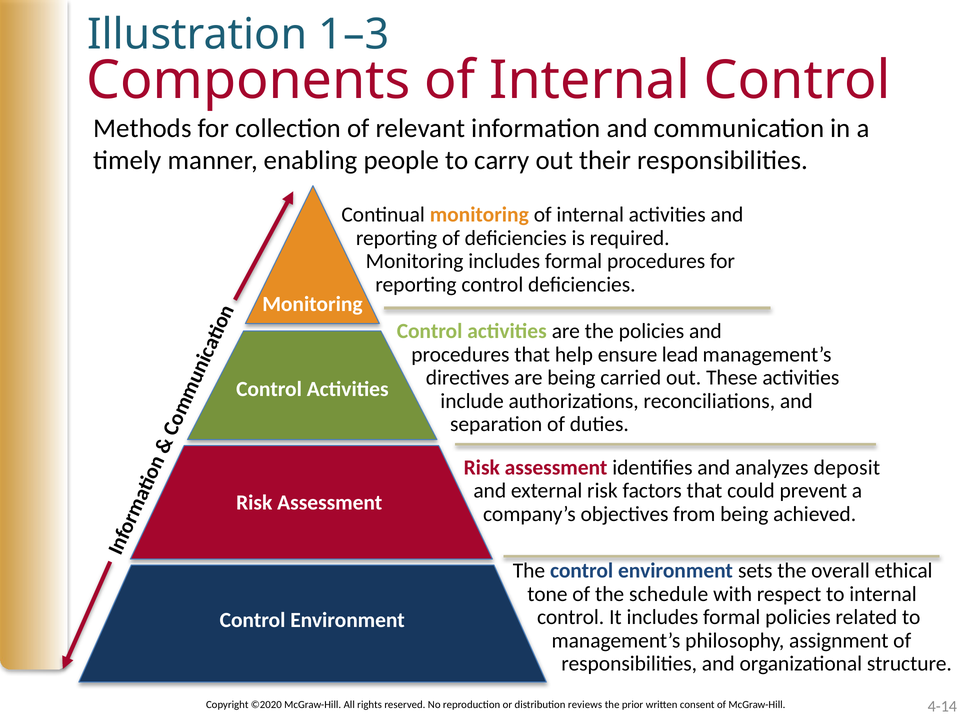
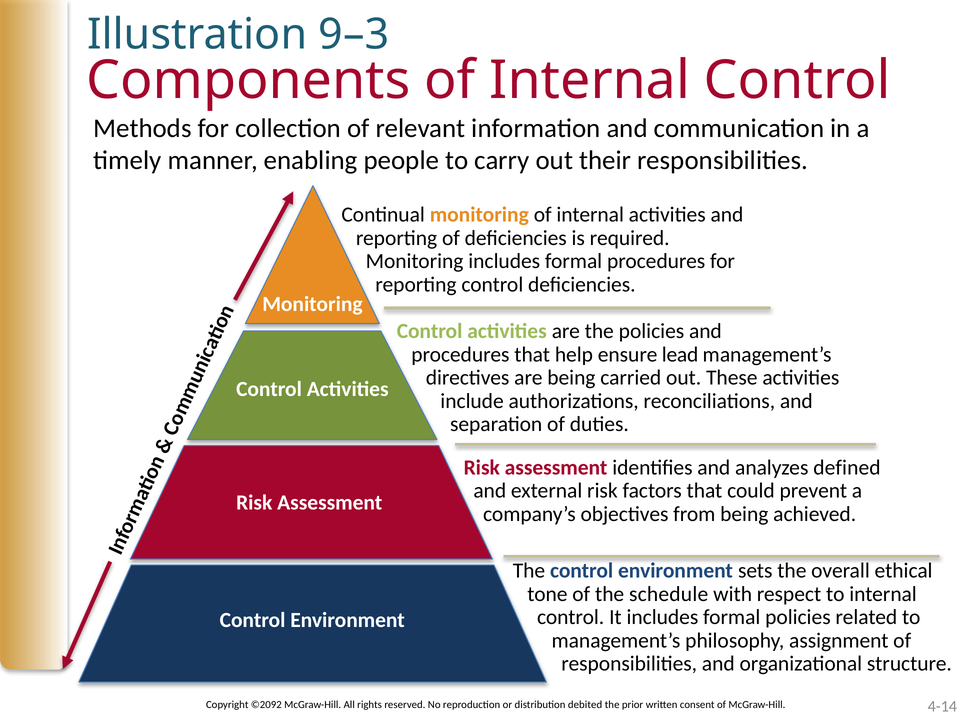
1–3: 1–3 -> 9–3 (354, 35)
deposit: deposit -> defined (847, 467)
©2020: ©2020 -> ©2092 (266, 704)
reviews: reviews -> debited (585, 704)
